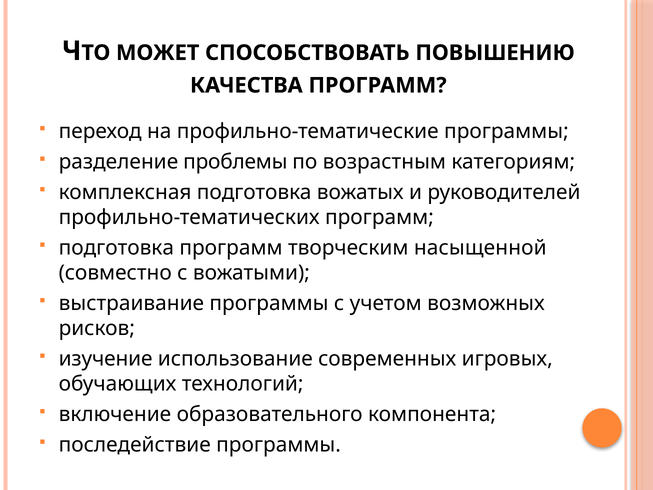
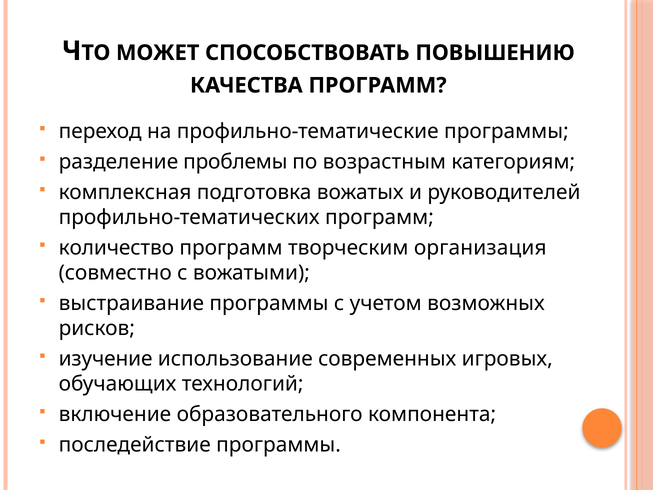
подготовка: подготовка -> количество (116, 248)
насыщенной: насыщенной -> организация (480, 248)
